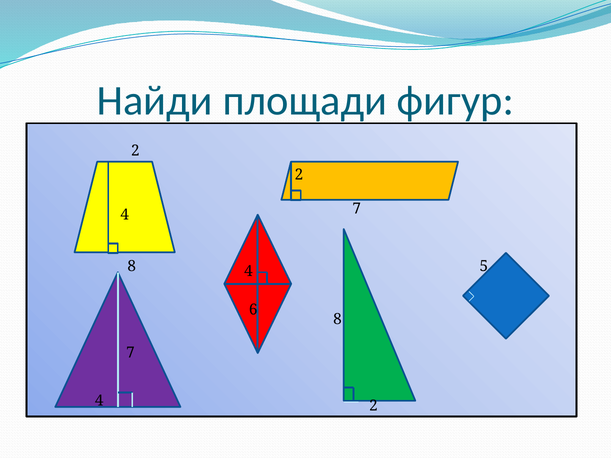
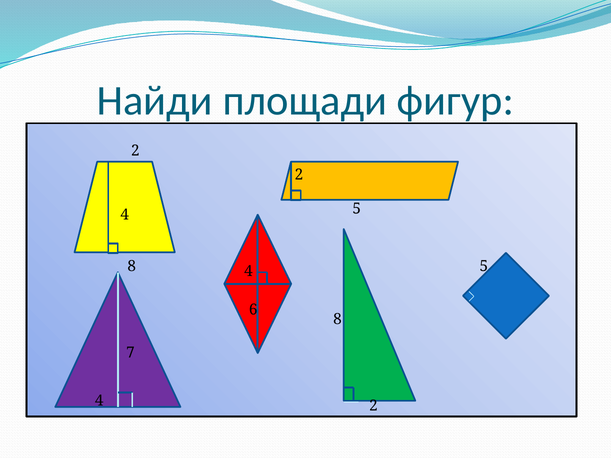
4 7: 7 -> 5 (357, 209)
